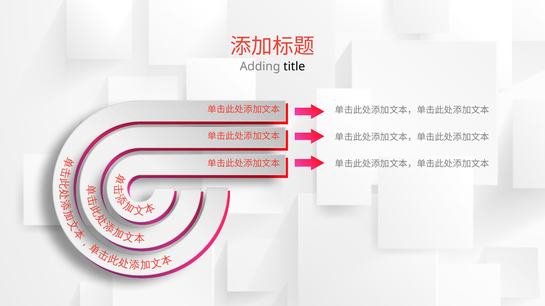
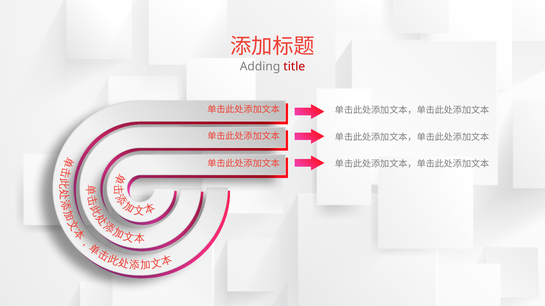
title colour: black -> red (294, 67)
